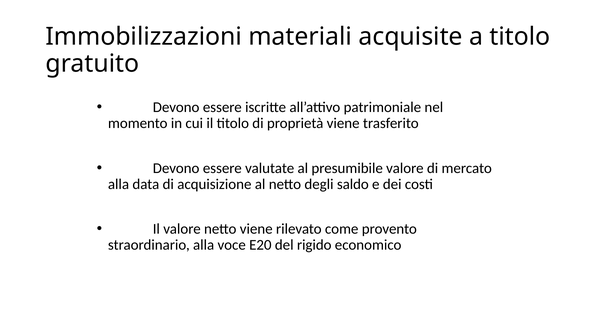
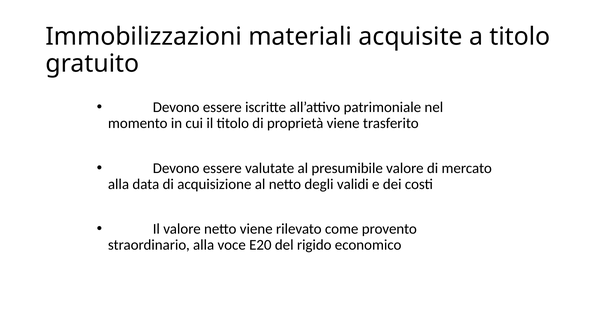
saldo: saldo -> validi (353, 184)
